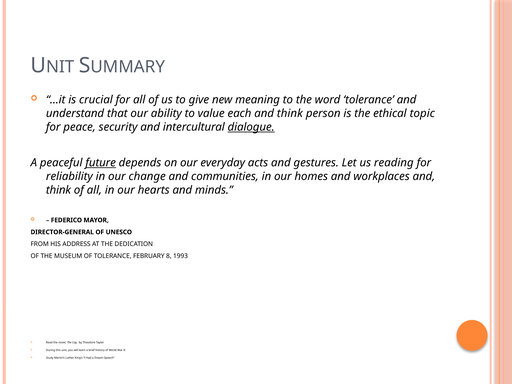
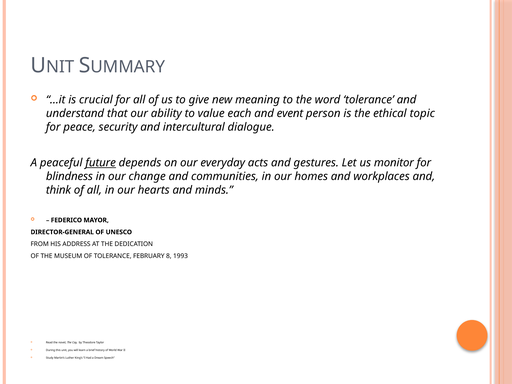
each and think: think -> event (290, 113)
dialogue underline: present -> none (251, 127)
reading: reading -> monitor (394, 163)
reliability: reliability -> blindness (69, 177)
